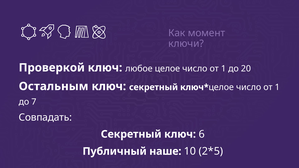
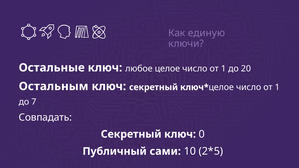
момент: момент -> единую (206, 33)
Проверкой: Проверкой -> Остальные (52, 68)
6: 6 -> 0 (202, 134)
наше: наше -> сами (165, 151)
